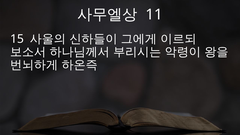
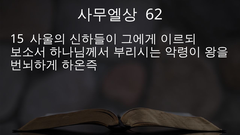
11: 11 -> 62 (154, 14)
